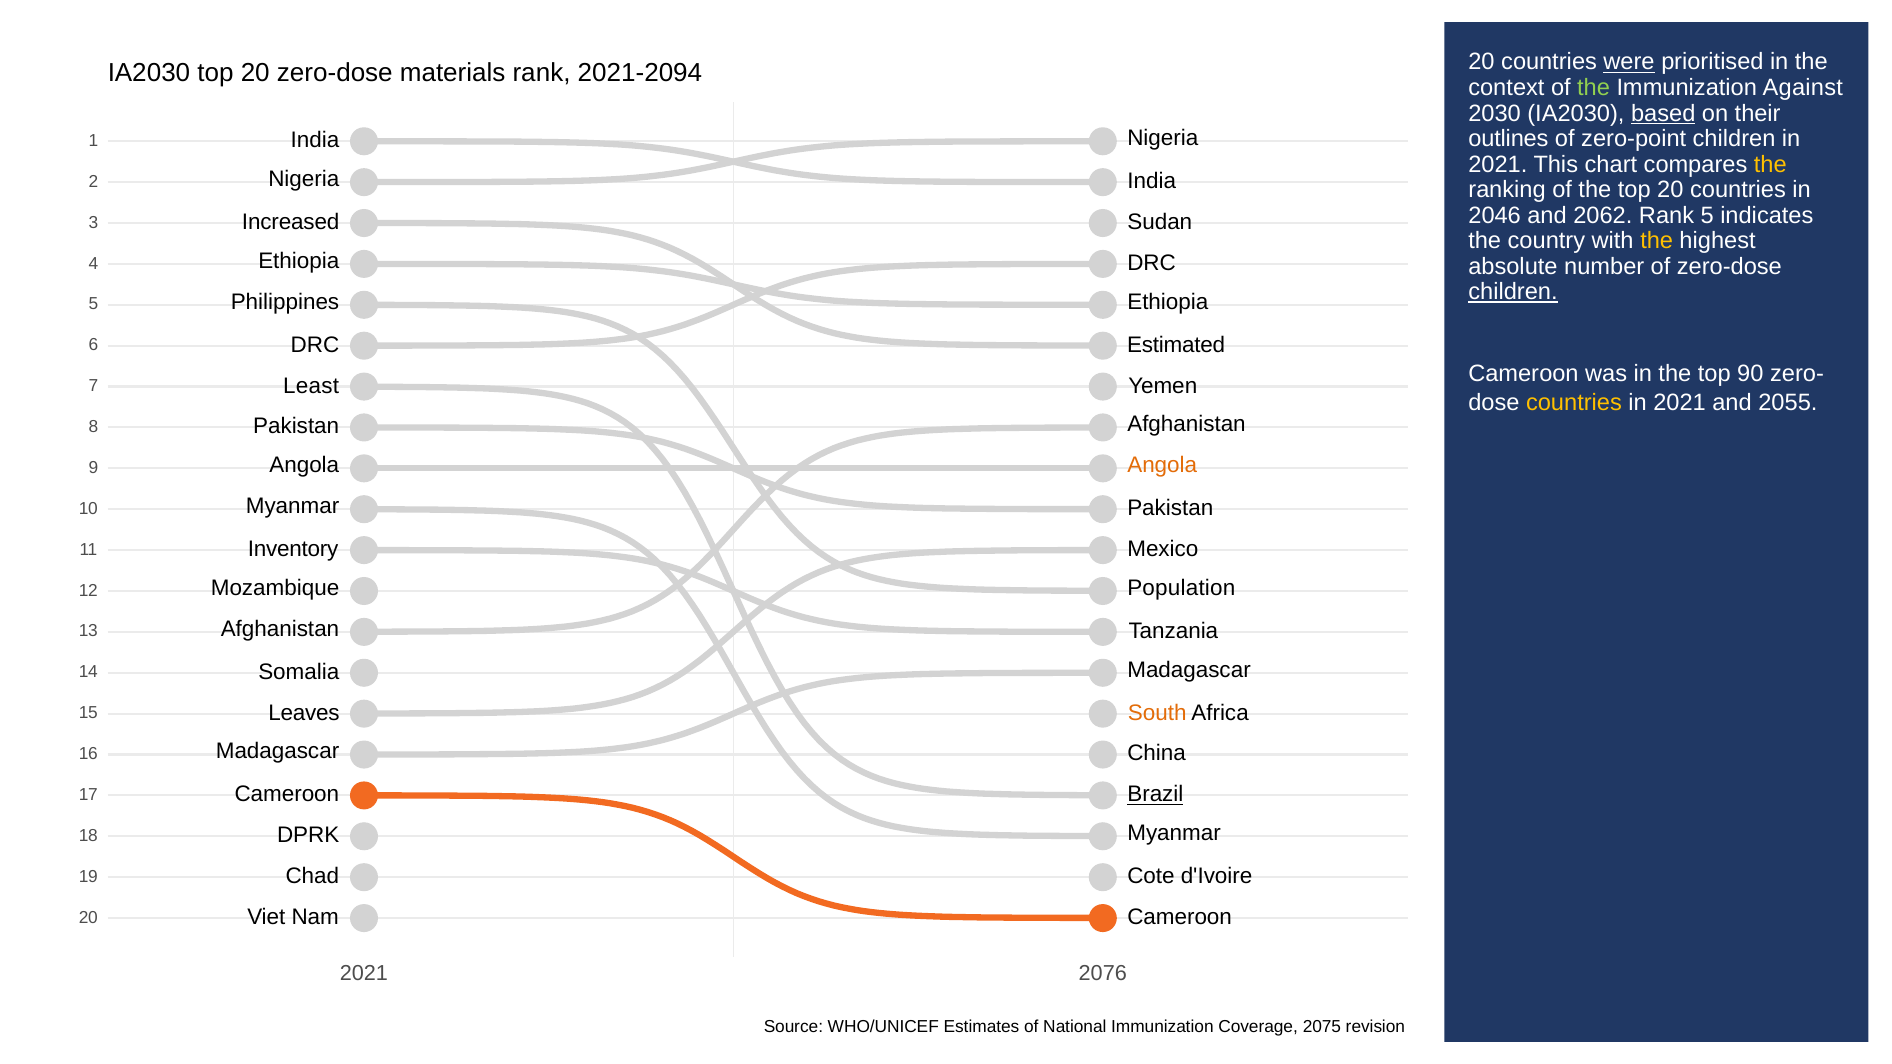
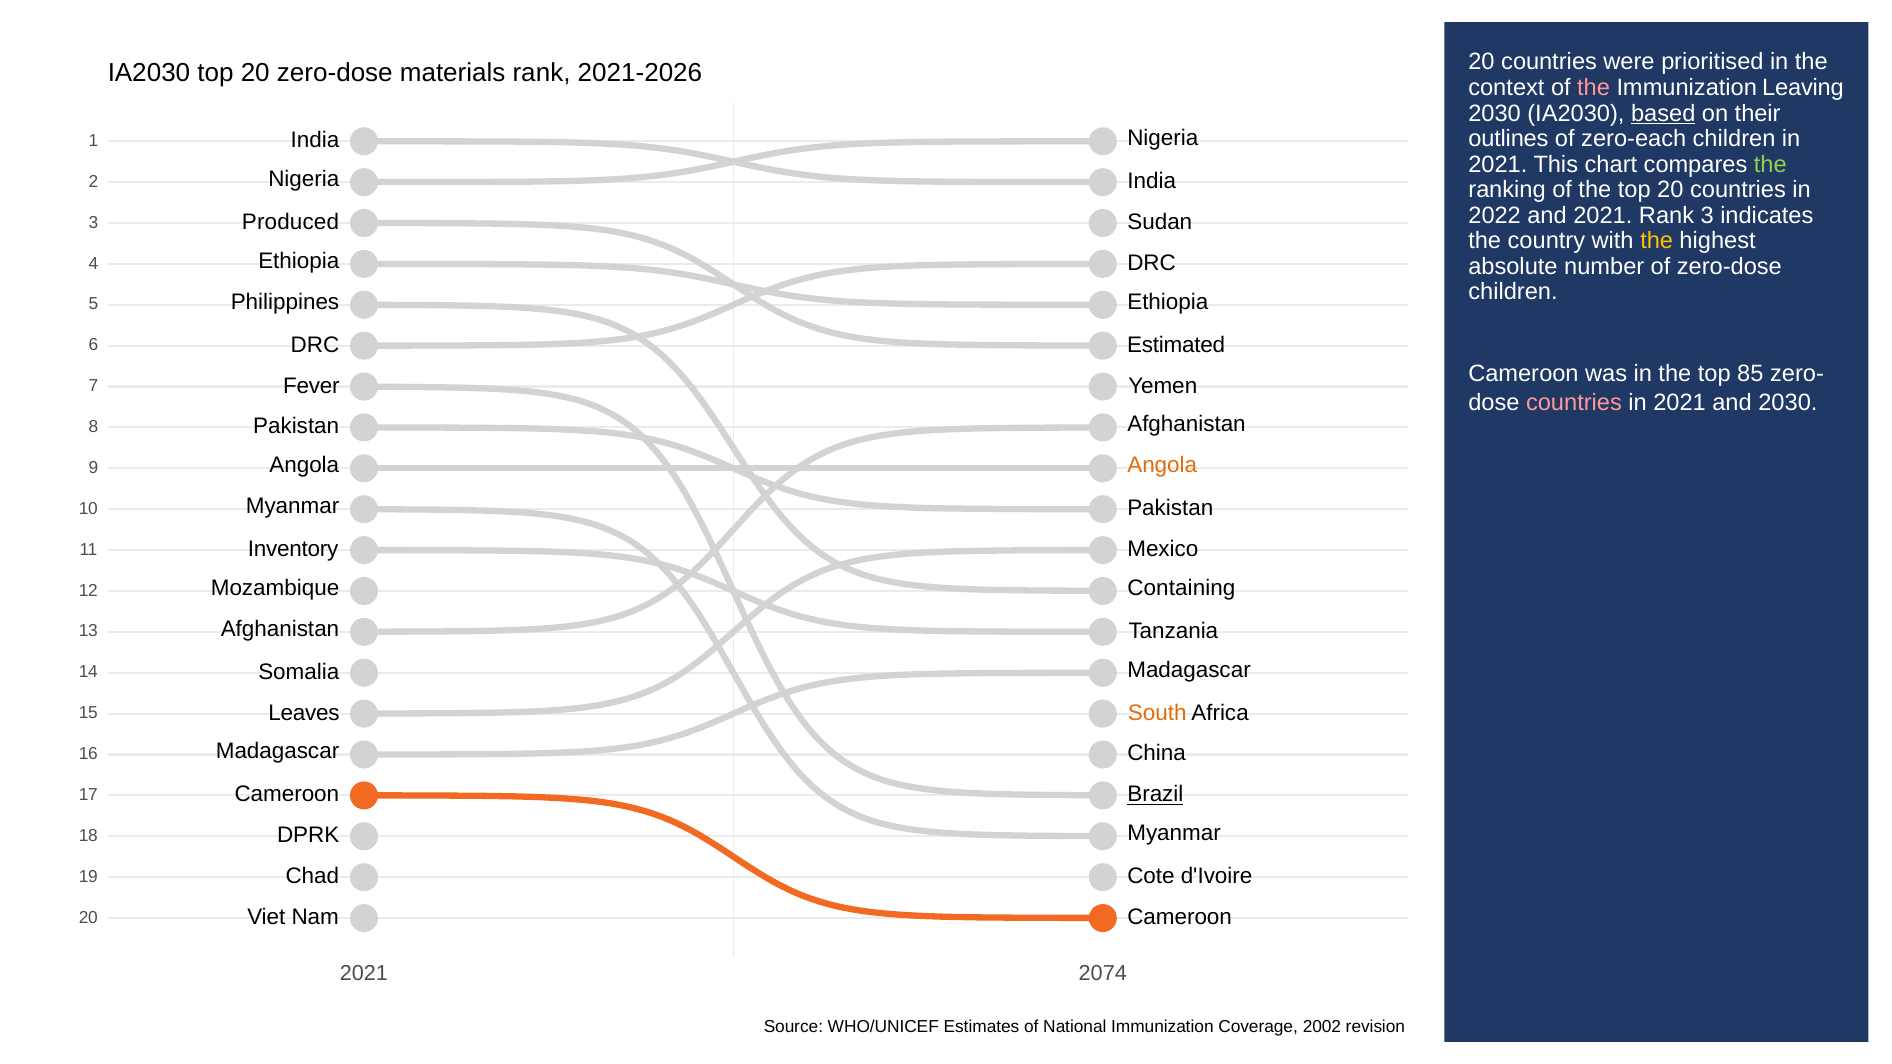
were underline: present -> none (1629, 62)
2021-2094: 2021-2094 -> 2021-2026 (640, 73)
the colour: light green -> pink (1594, 88)
Against: Against -> Leaving (1803, 88)
zero-point: zero-point -> zero-each (1634, 139)
the colour: yellow -> light green (1770, 164)
2046: 2046 -> 2022 (1495, 215)
and 2062: 2062 -> 2021 (1603, 215)
Rank 5: 5 -> 3 (1707, 215)
Increased: Increased -> Produced (291, 222)
children underline: present -> none (1513, 292)
90: 90 -> 85 (1750, 374)
Least: Least -> Fever (311, 386)
countries colour: yellow -> pink (1574, 403)
and 2055: 2055 -> 2030 (1788, 403)
Population: Population -> Containing (1181, 588)
2076: 2076 -> 2074 (1103, 974)
2075: 2075 -> 2002 (1322, 1027)
